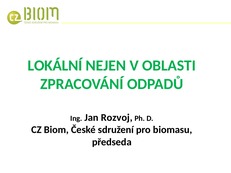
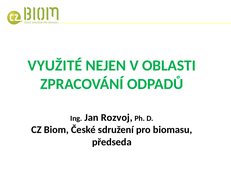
LOKÁLNÍ: LOKÁLNÍ -> VYUŽITÉ (55, 66)
